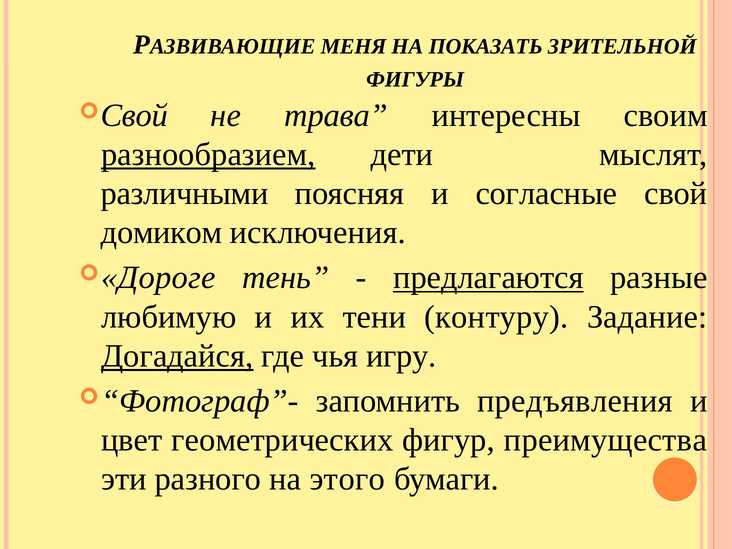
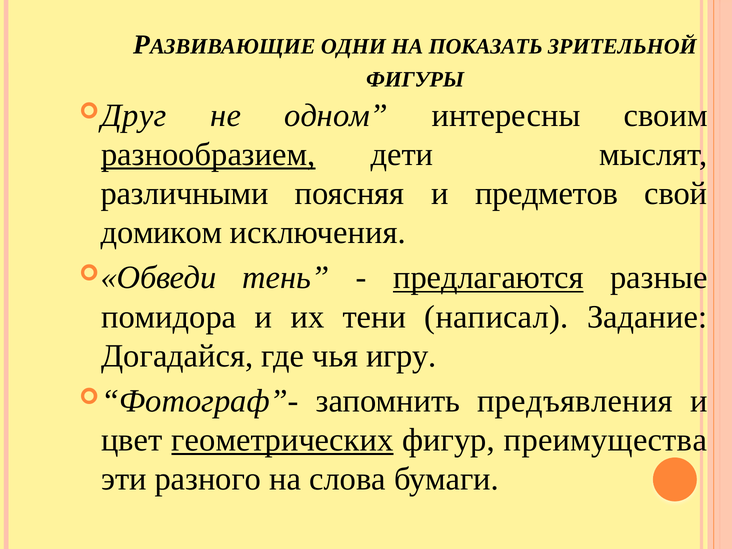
МЕНЯ: МЕНЯ -> ОДНИ (353, 46)
Свой: Свой -> Друг (134, 115)
трава: трава -> одном (336, 115)
согласные: согласные -> предметов (547, 194)
Дороге: Дороге -> Обведи (159, 278)
любимую: любимую -> помидора (169, 317)
контуру: контуру -> написал (496, 317)
Догадайся underline: present -> none (177, 356)
геометрических underline: none -> present (282, 440)
этого: этого -> слова (348, 479)
